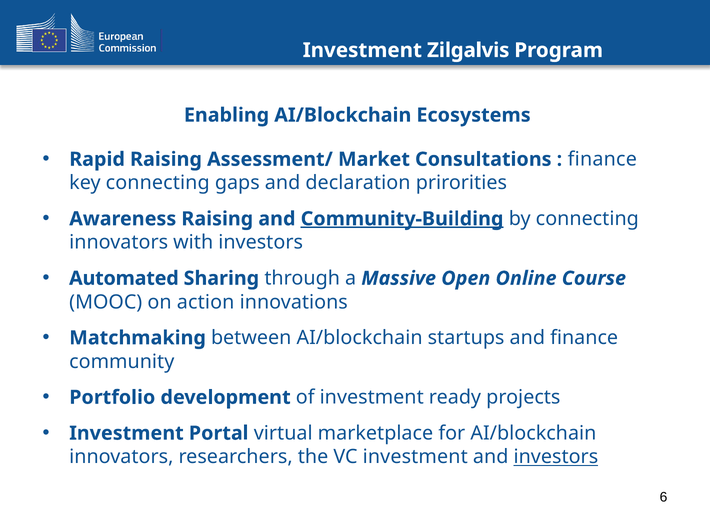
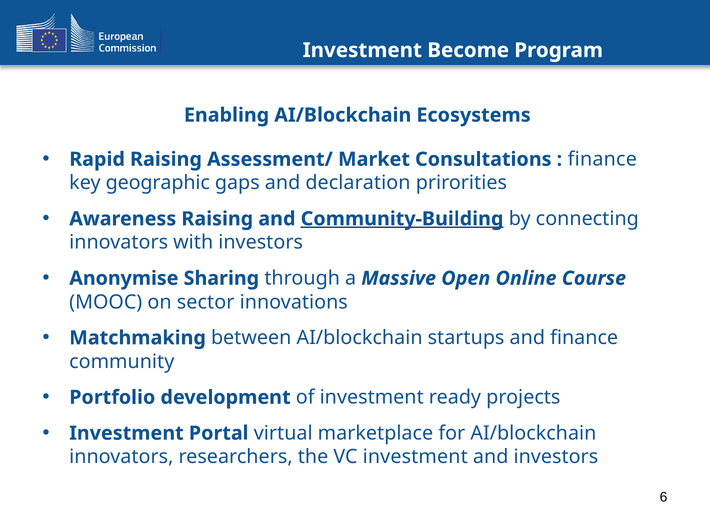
Zilgalvis: Zilgalvis -> Become (468, 50)
key connecting: connecting -> geographic (158, 183)
Automated: Automated -> Anonymise (124, 279)
action: action -> sector (206, 302)
investors underline: present -> none (556, 457)
